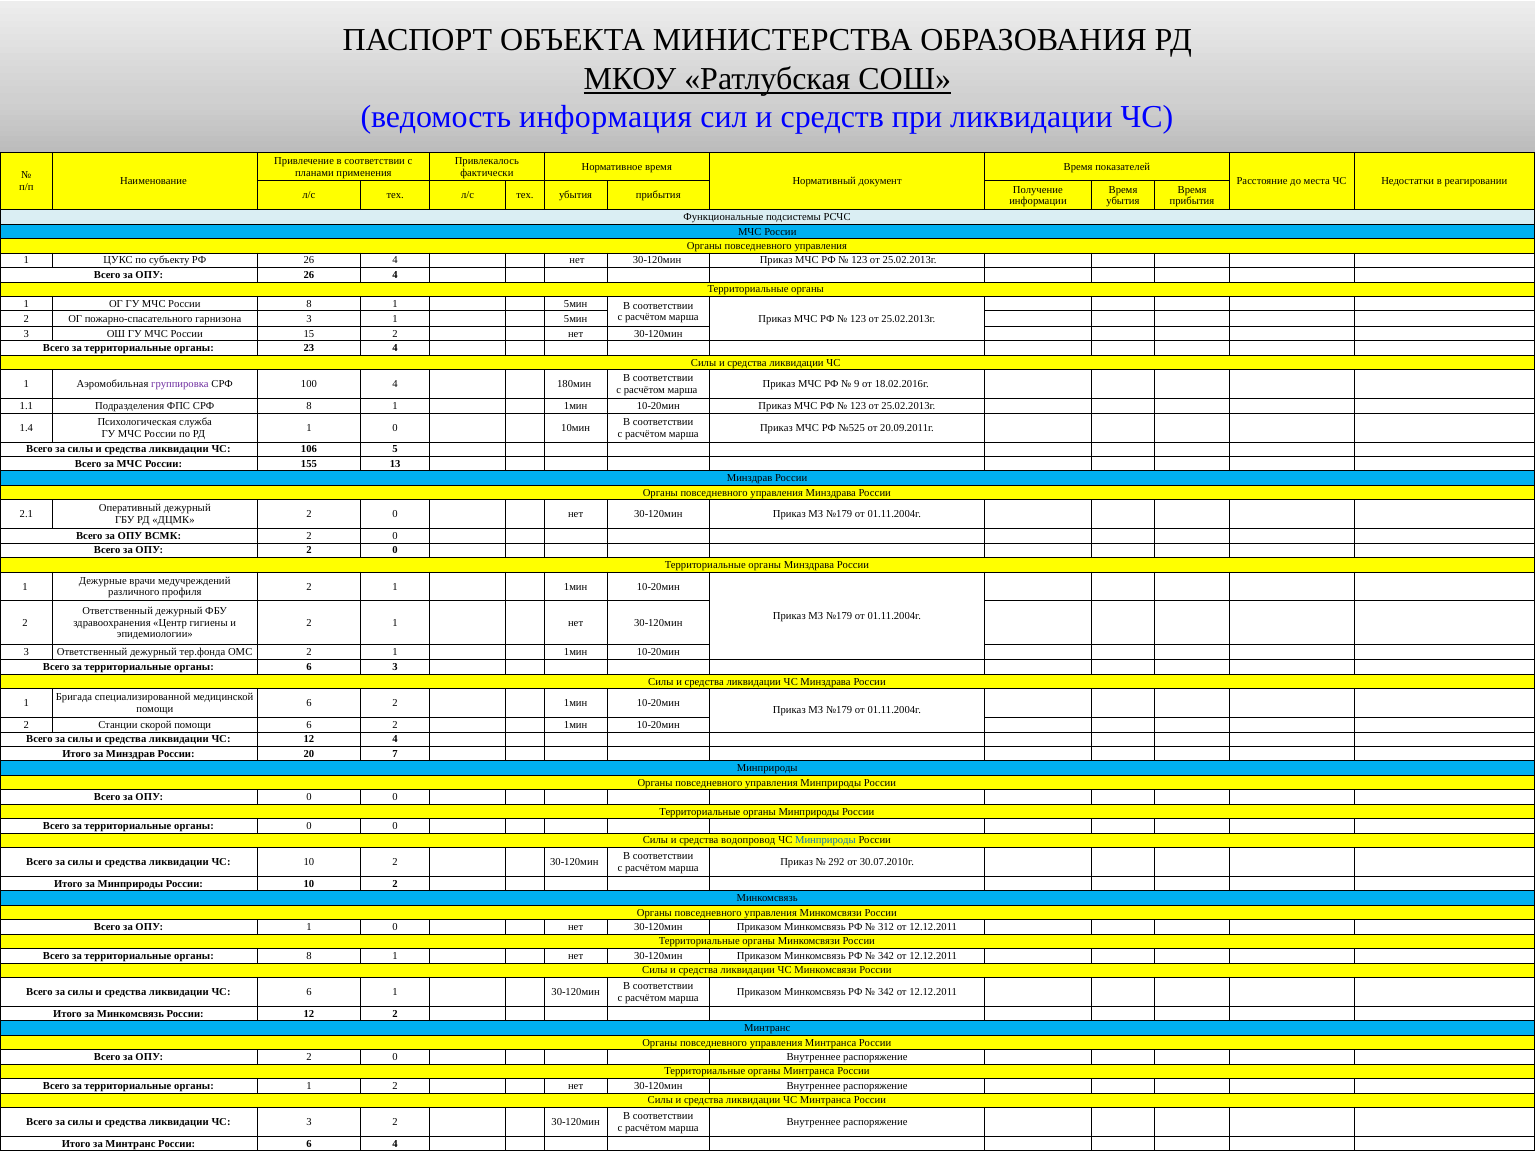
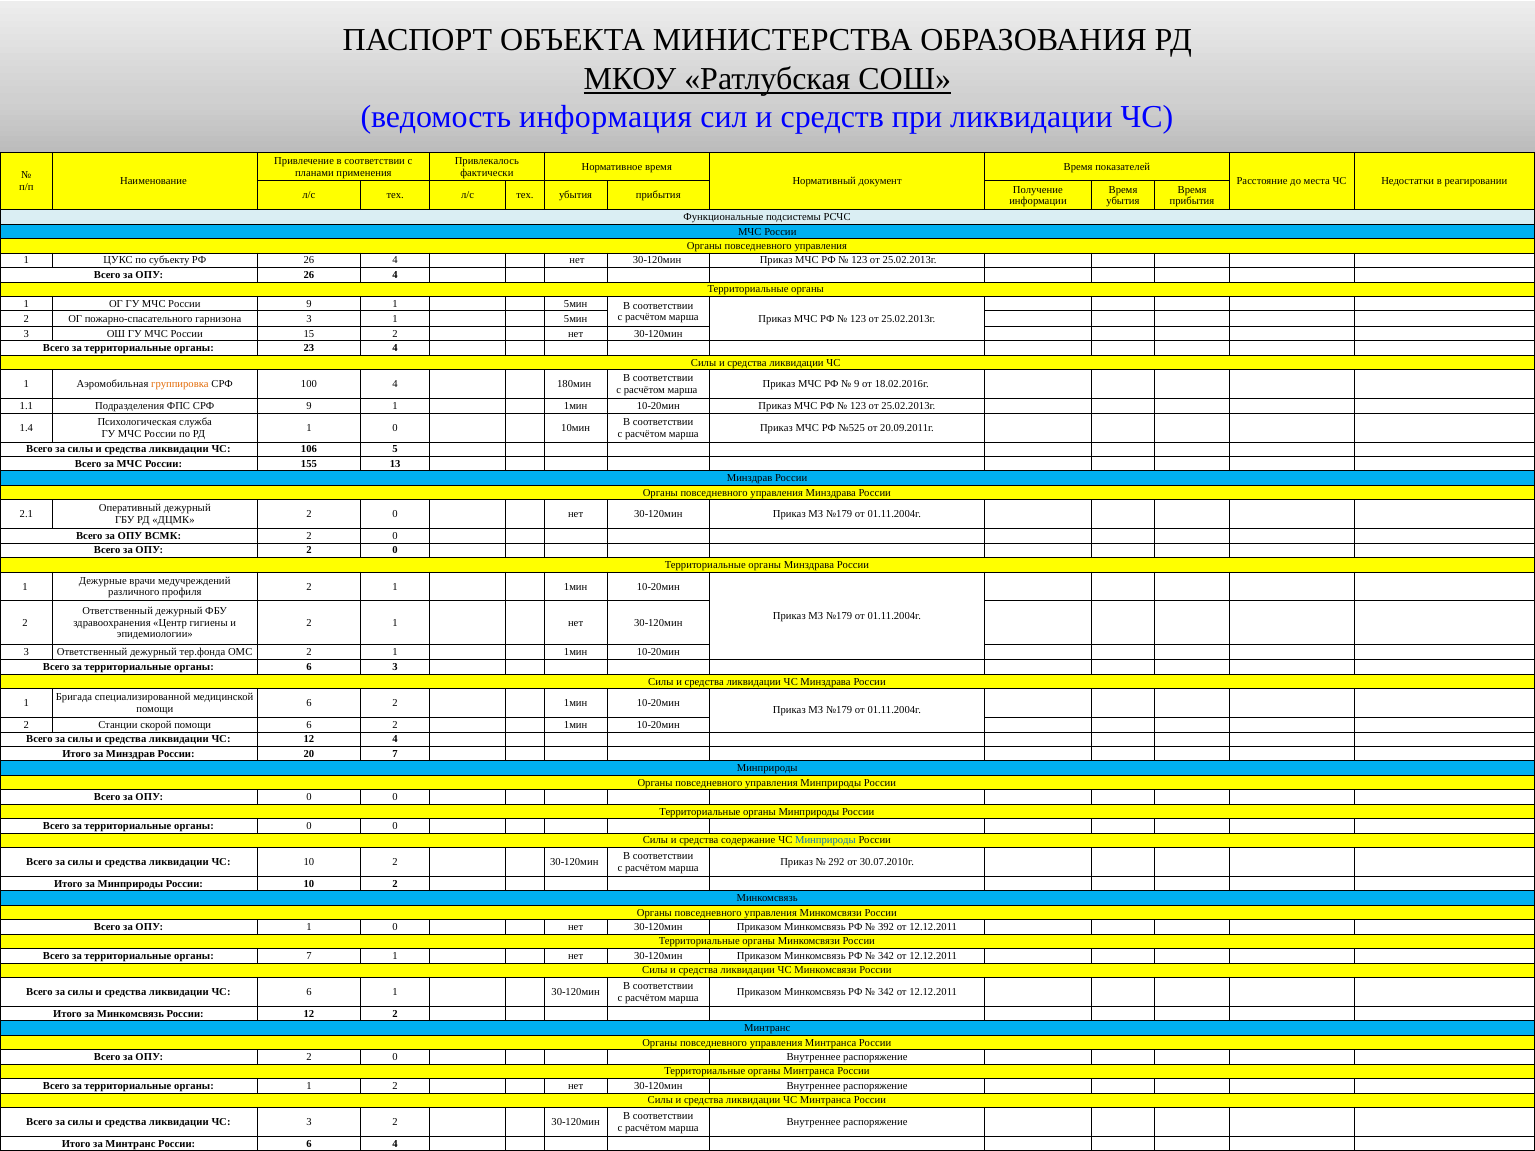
России 8: 8 -> 9 (309, 304)
группировка colour: purple -> orange (180, 384)
СРФ 8: 8 -> 9 (309, 406)
водопровод: водопровод -> содержание (748, 841)
312: 312 -> 392 (886, 927)
органы 8: 8 -> 7 (309, 956)
